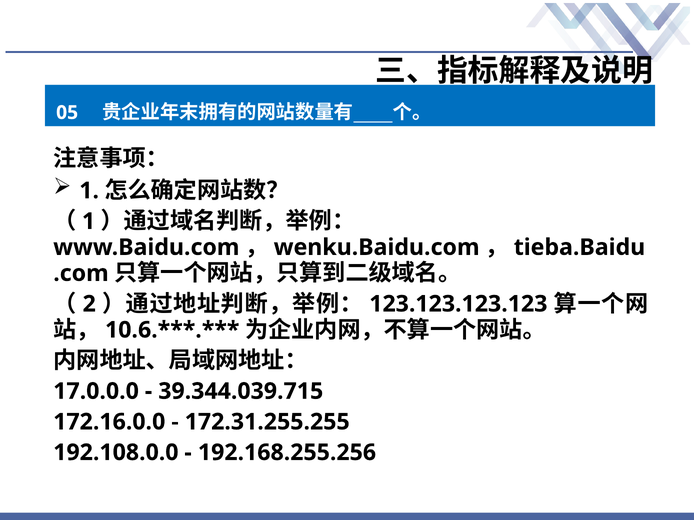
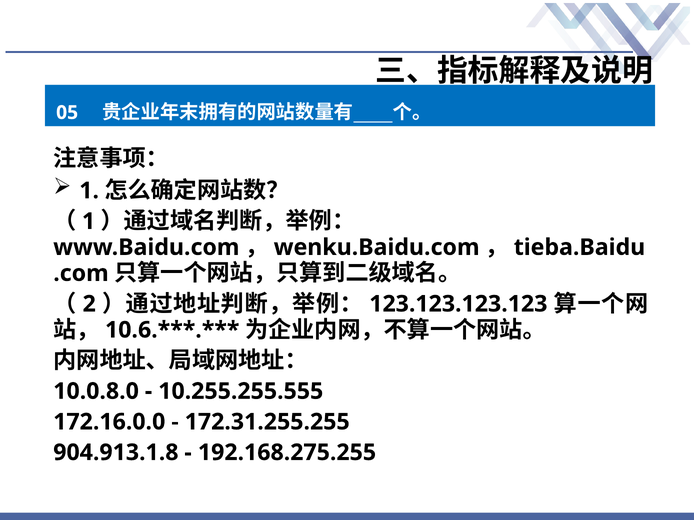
17.0.0.0: 17.0.0.0 -> 10.0.8.0 (96, 392)
39.344.039.715: 39.344.039.715 -> 10.255.255.555 (241, 392)
192.108.0.0: 192.108.0.0 -> 904.913.1.8 (116, 453)
192.168.255.256: 192.168.255.256 -> 192.168.275.255 (287, 453)
